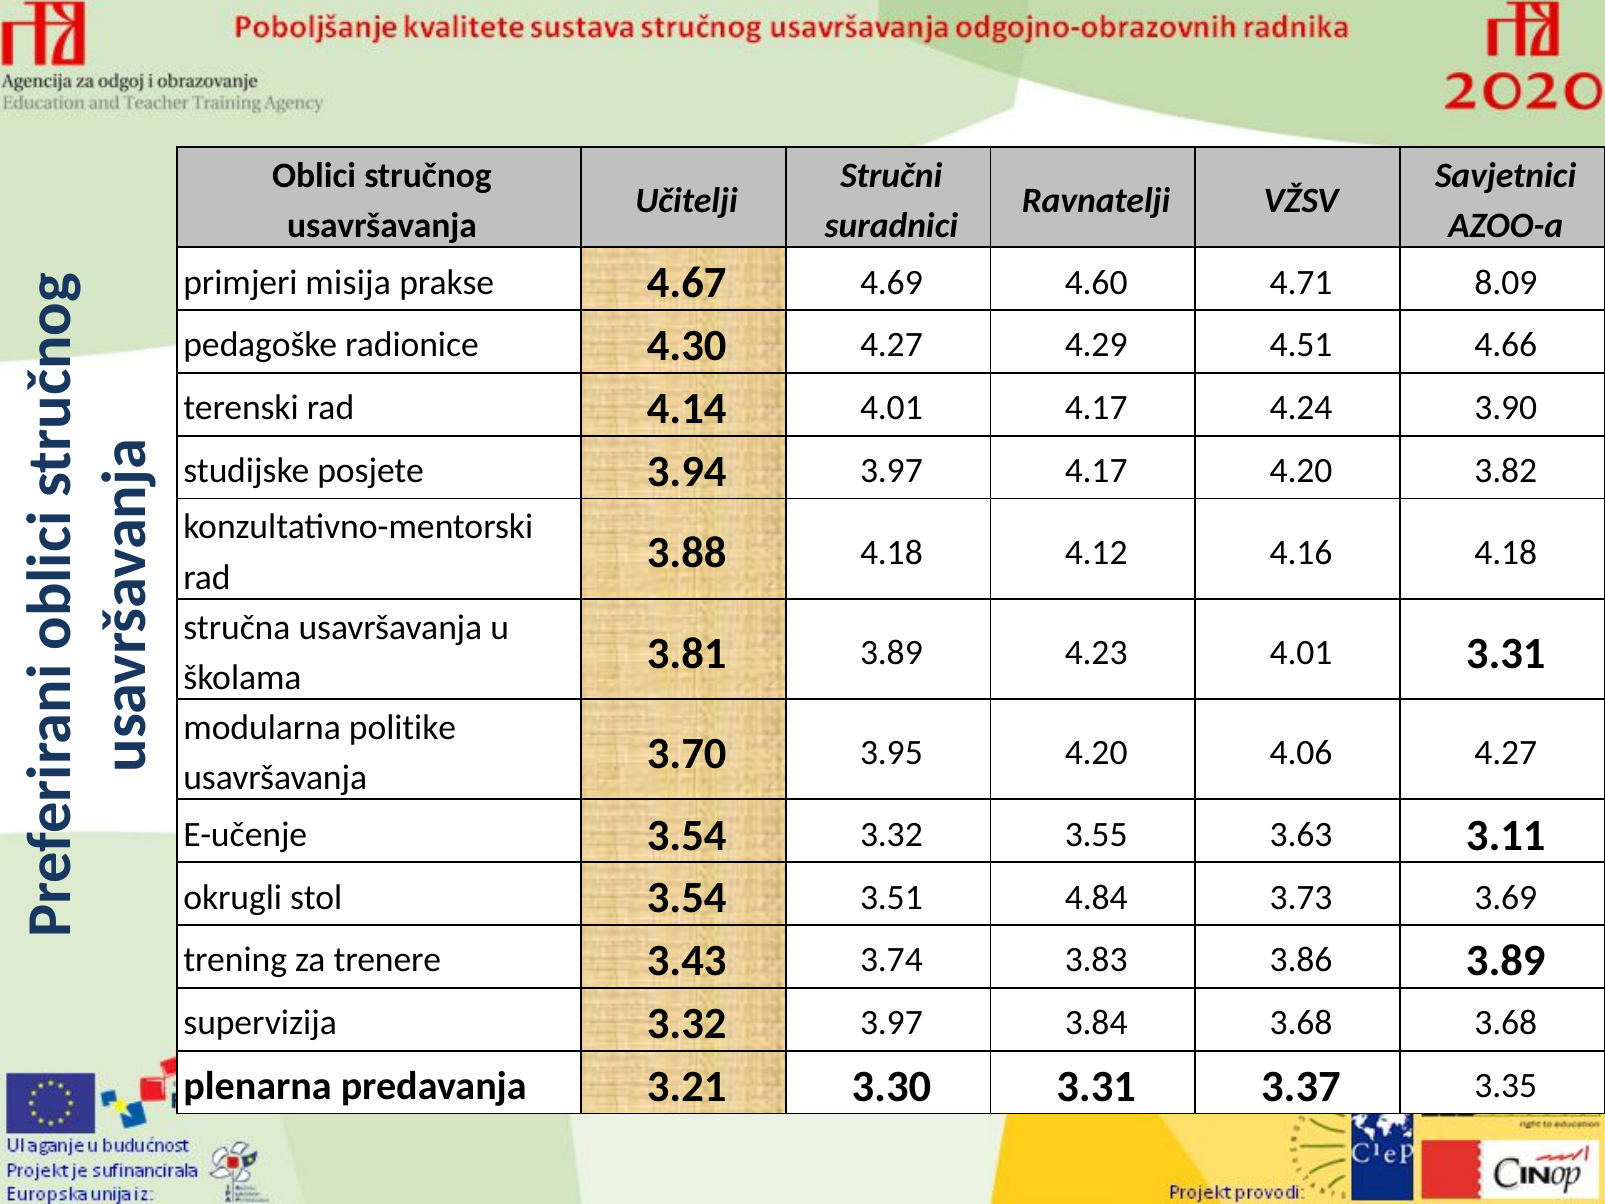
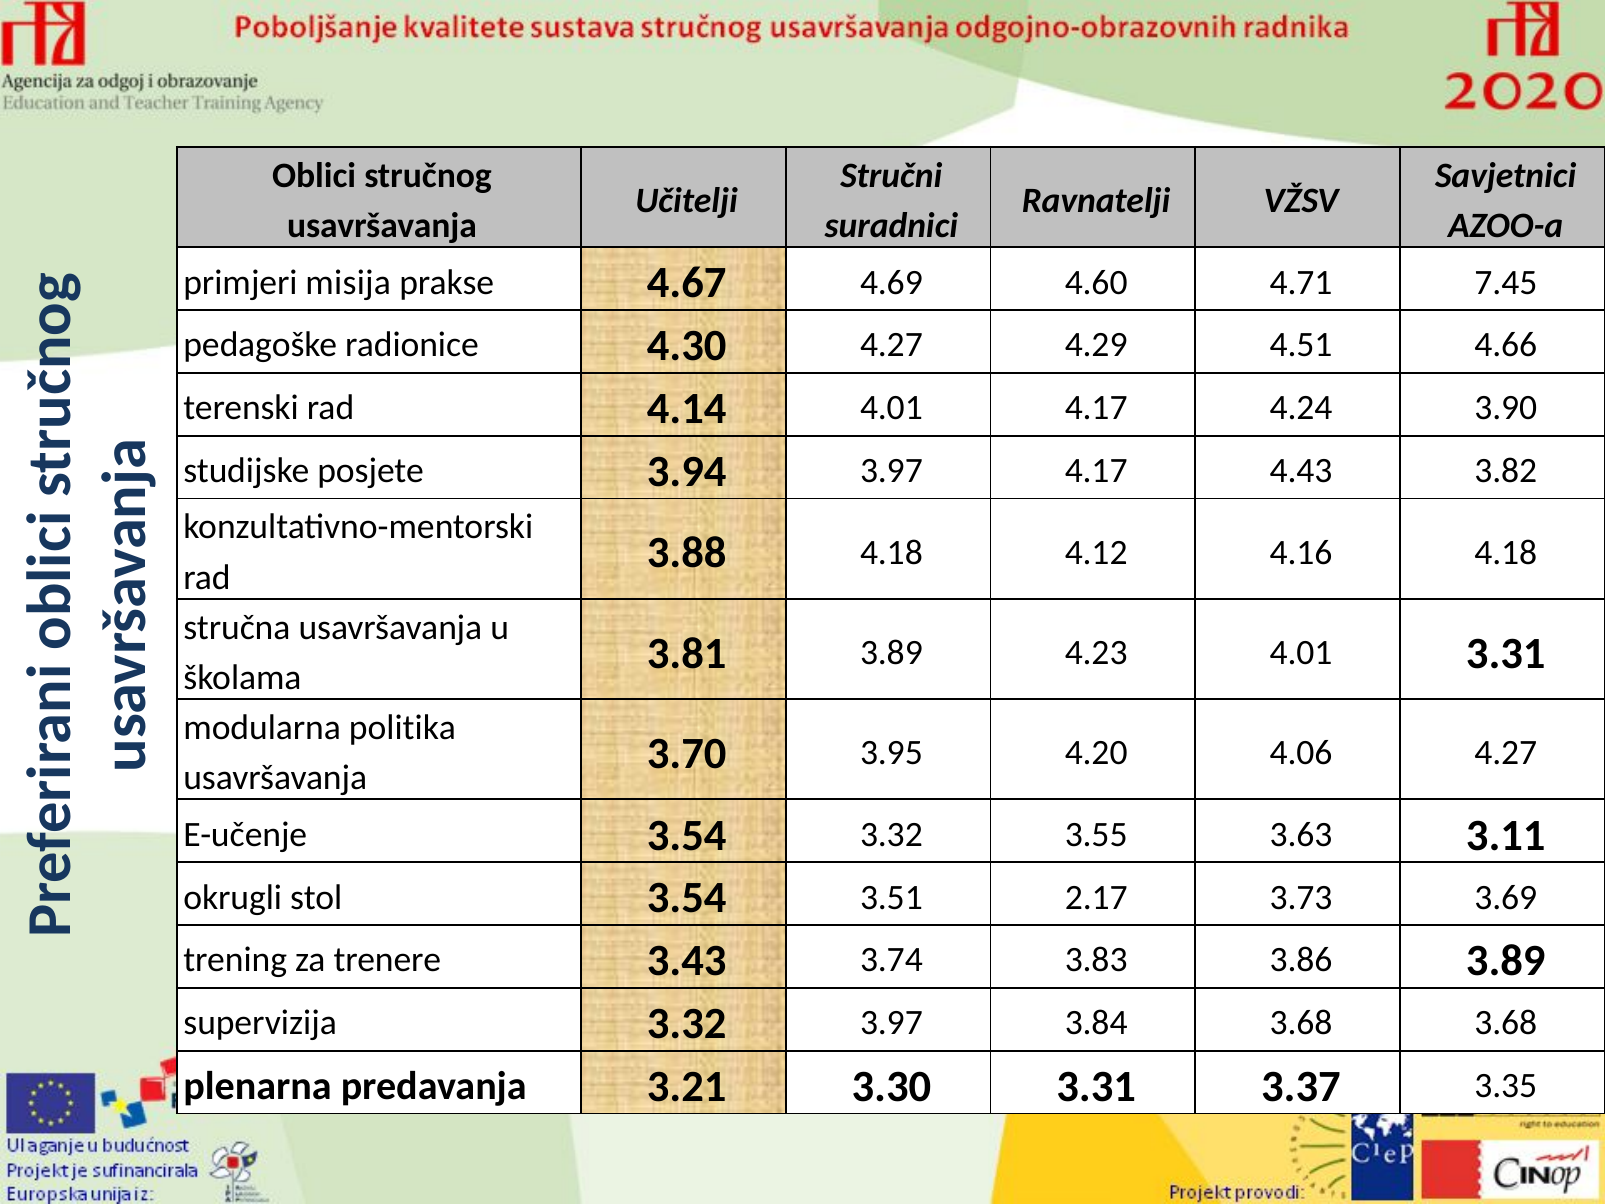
8.09: 8.09 -> 7.45 (1506, 282)
4.17 4.20: 4.20 -> 4.43 (1301, 471)
politike: politike -> politika (402, 728)
4.84: 4.84 -> 2.17 (1096, 897)
